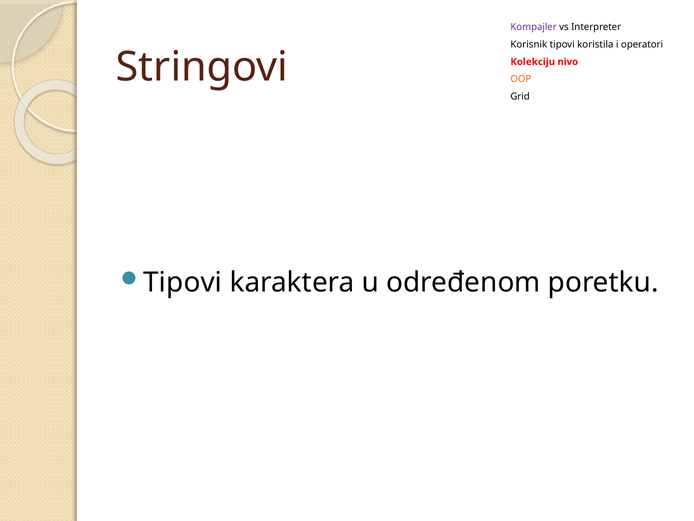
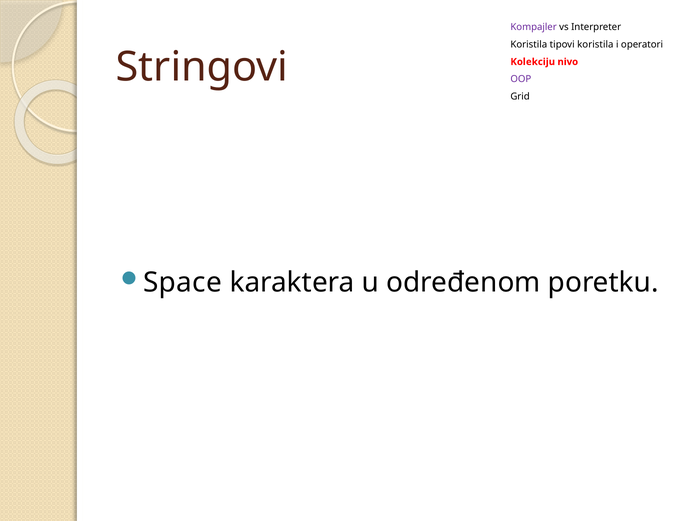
Korisnik: Korisnik -> Koristila (529, 44)
OOP colour: orange -> purple (521, 79)
Tipovi: Tipovi -> Space (183, 282)
